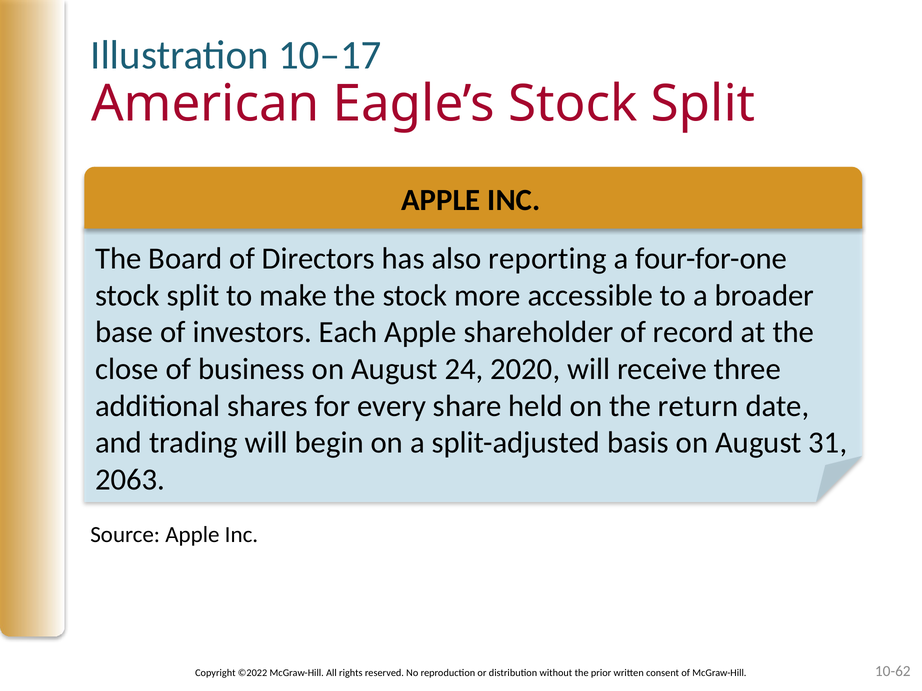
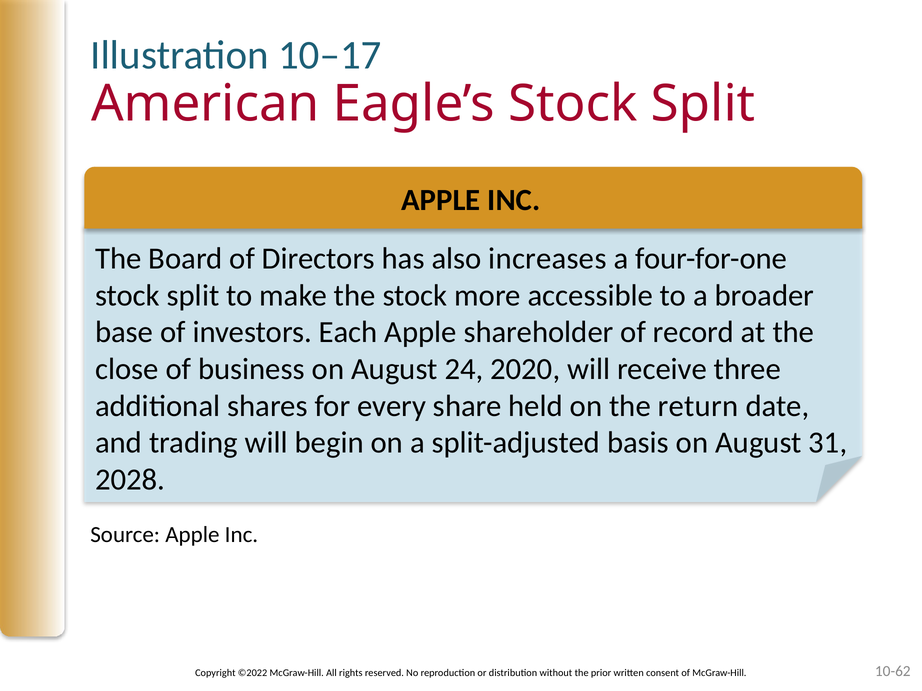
reporting: reporting -> increases (547, 259)
2063: 2063 -> 2028 (130, 480)
